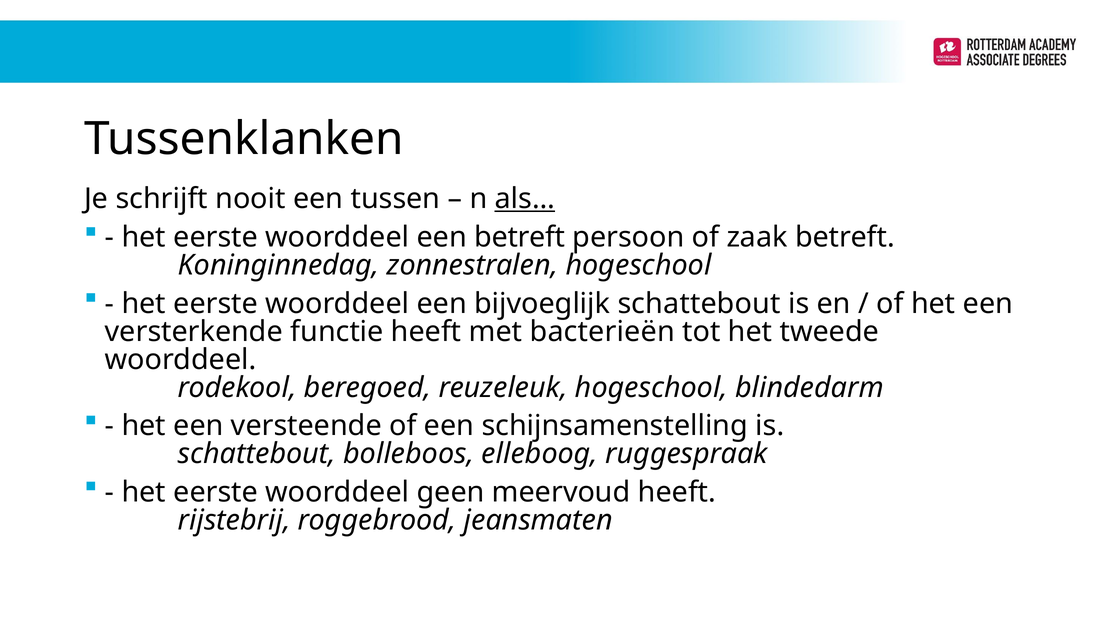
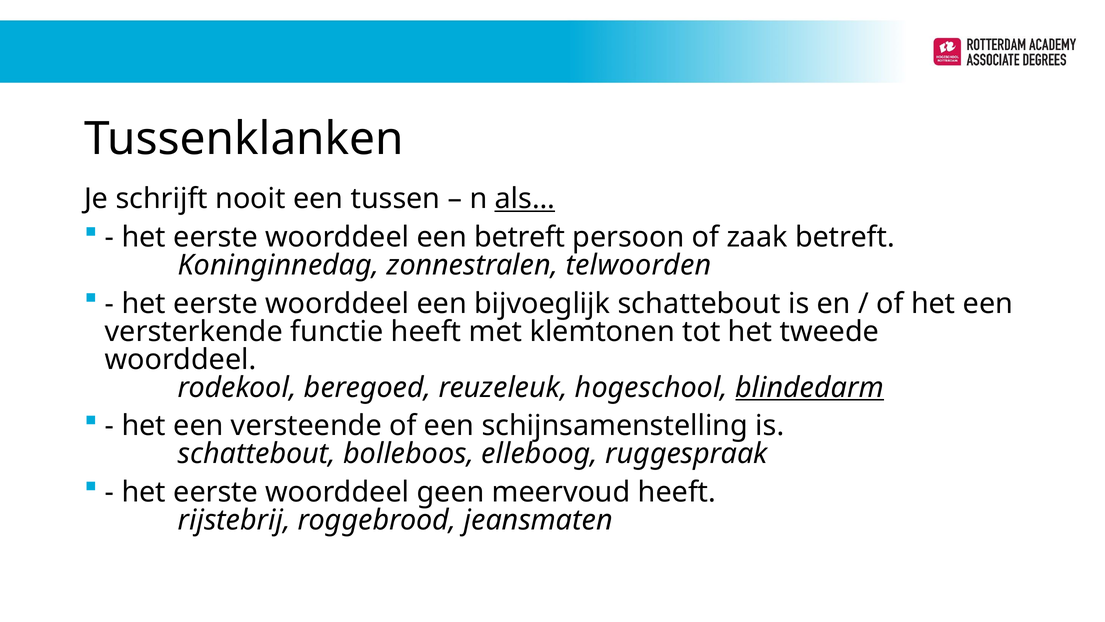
zonnestralen hogeschool: hogeschool -> telwoorden (638, 265)
bacterieën: bacterieën -> klemtonen (602, 331)
blindedarm underline: none -> present (810, 387)
